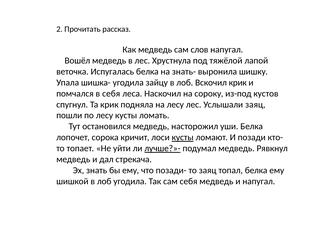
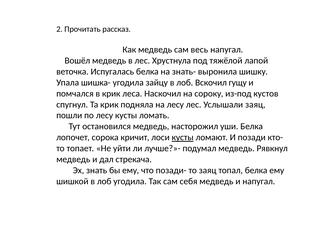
слов: слов -> весь (199, 50)
Вскочил крик: крик -> гущу (238, 82)
в себя: себя -> крик (111, 93)
лучше?»- underline: present -> none (162, 148)
